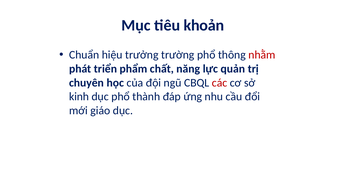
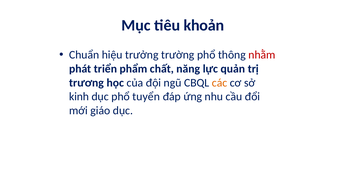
chuyên: chuyên -> trương (87, 83)
các colour: red -> orange (220, 83)
thành: thành -> tuyển (146, 97)
